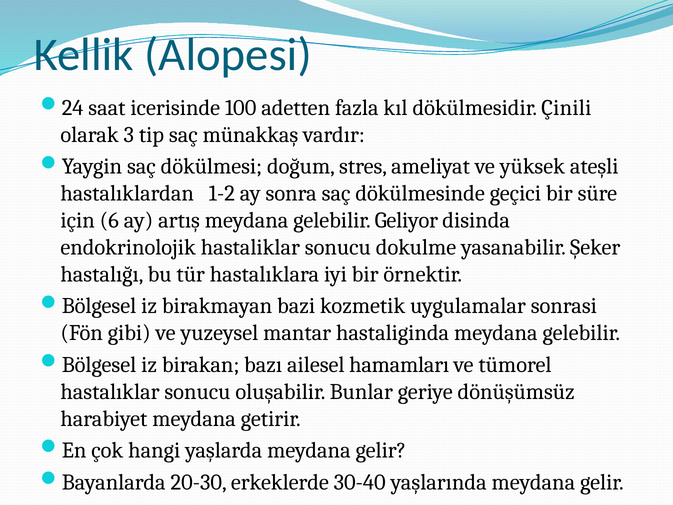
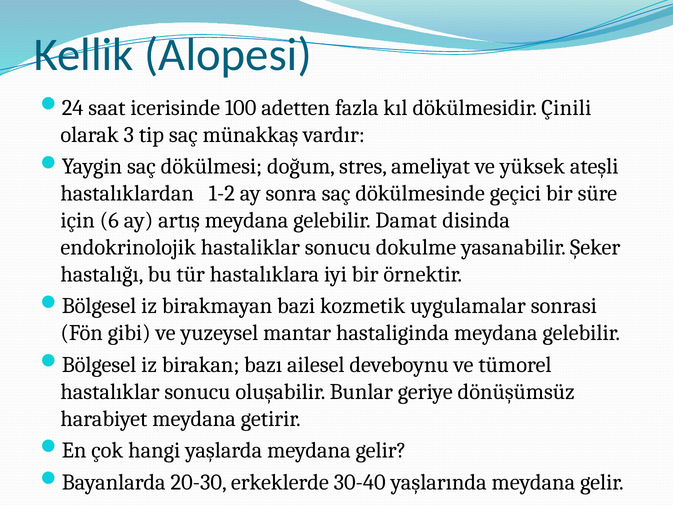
Geliyor: Geliyor -> Damat (406, 220)
hamamları: hamamları -> deveboynu (399, 365)
